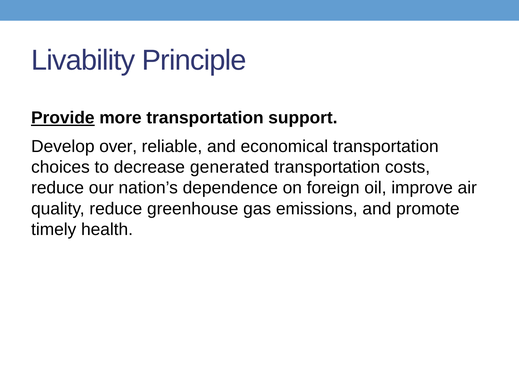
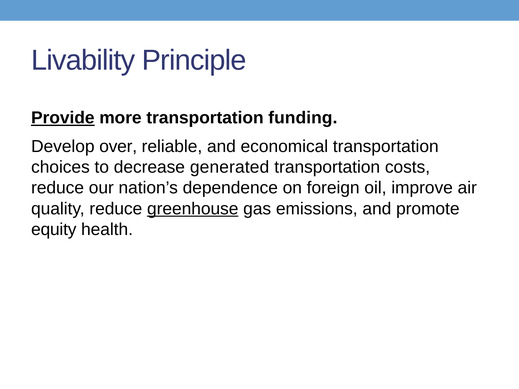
support: support -> funding (303, 118)
greenhouse underline: none -> present (193, 209)
timely: timely -> equity (54, 230)
